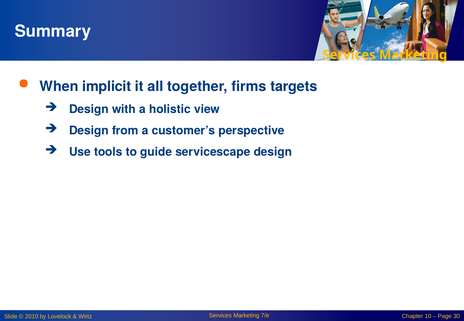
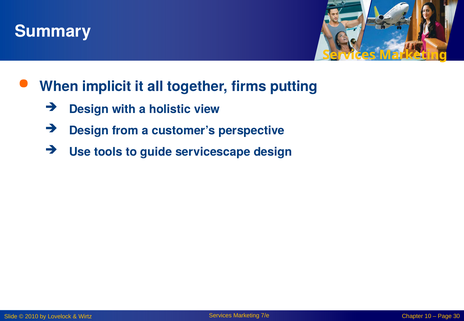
targets: targets -> putting (294, 87)
